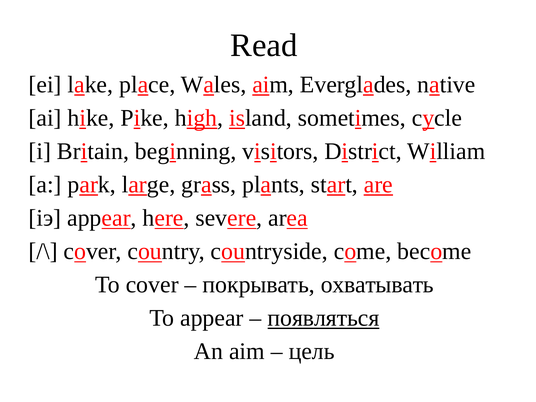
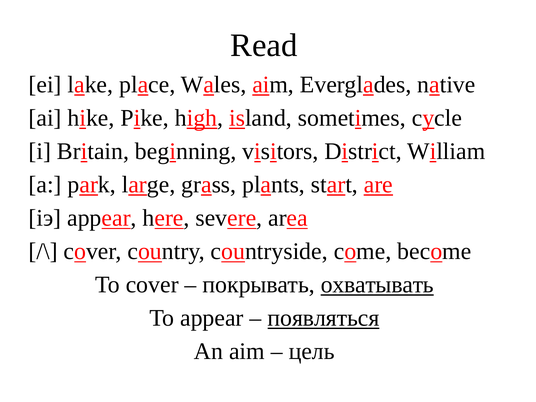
охватывать underline: none -> present (377, 285)
